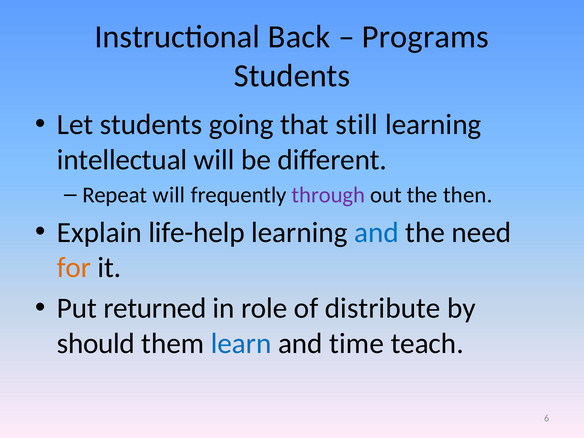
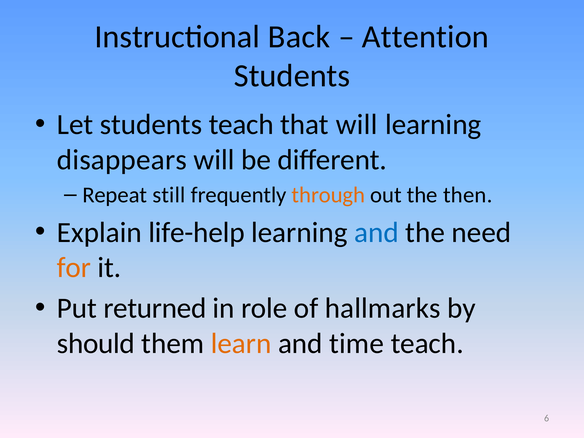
Programs: Programs -> Attention (425, 37)
students going: going -> teach (241, 125)
that still: still -> will (357, 125)
intellectual: intellectual -> disappears (122, 160)
Repeat will: will -> still (169, 195)
through colour: purple -> orange (328, 195)
distribute: distribute -> hallmarks (383, 308)
learn colour: blue -> orange (241, 343)
